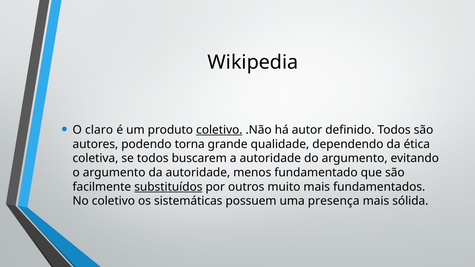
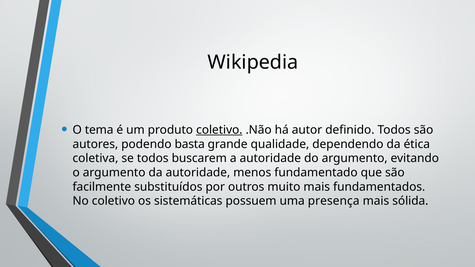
claro: claro -> tema (99, 130)
torna: torna -> basta (190, 144)
substituídos underline: present -> none (168, 187)
